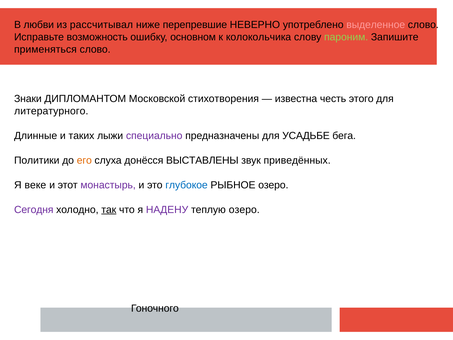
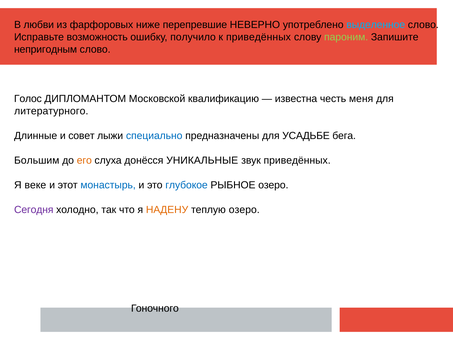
рассчитывал: рассчитывал -> фарфоровых (101, 25)
выделенное colour: pink -> light blue (376, 25)
основном: основном -> получило (193, 37)
к колокольчика: колокольчика -> приведённых (259, 37)
применяться: применяться -> непригодным (46, 49)
Знаки: Знаки -> Голос (28, 99)
стихотворения: стихотворения -> квалификацию (224, 99)
этого: этого -> меня (361, 99)
таких: таких -> совет (81, 136)
специально colour: purple -> blue (154, 136)
Политики: Политики -> Большим (37, 160)
ВЫСТАВЛЕНЫ: ВЫСТАВЛЕНЫ -> УНИКАЛЬНЫЕ (202, 160)
монастырь colour: purple -> blue (108, 185)
так underline: present -> none (109, 210)
НАДЕНУ colour: purple -> orange (167, 210)
